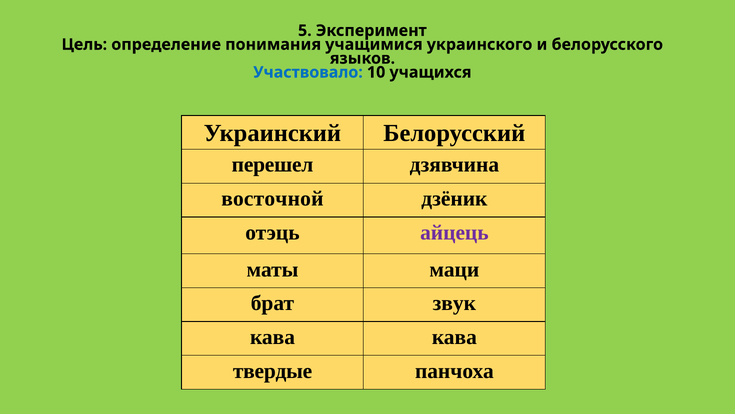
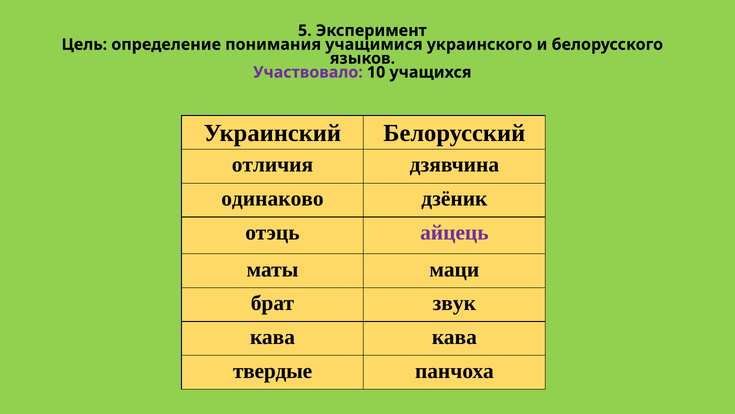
Участвовало colour: blue -> purple (308, 72)
перешел: перешел -> отличия (272, 165)
восточной: восточной -> одинаково (272, 198)
